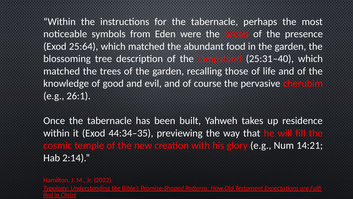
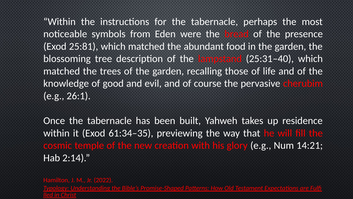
25:64: 25:64 -> 25:81 (84, 46)
44:34–35: 44:34–35 -> 61:34–35 (131, 133)
